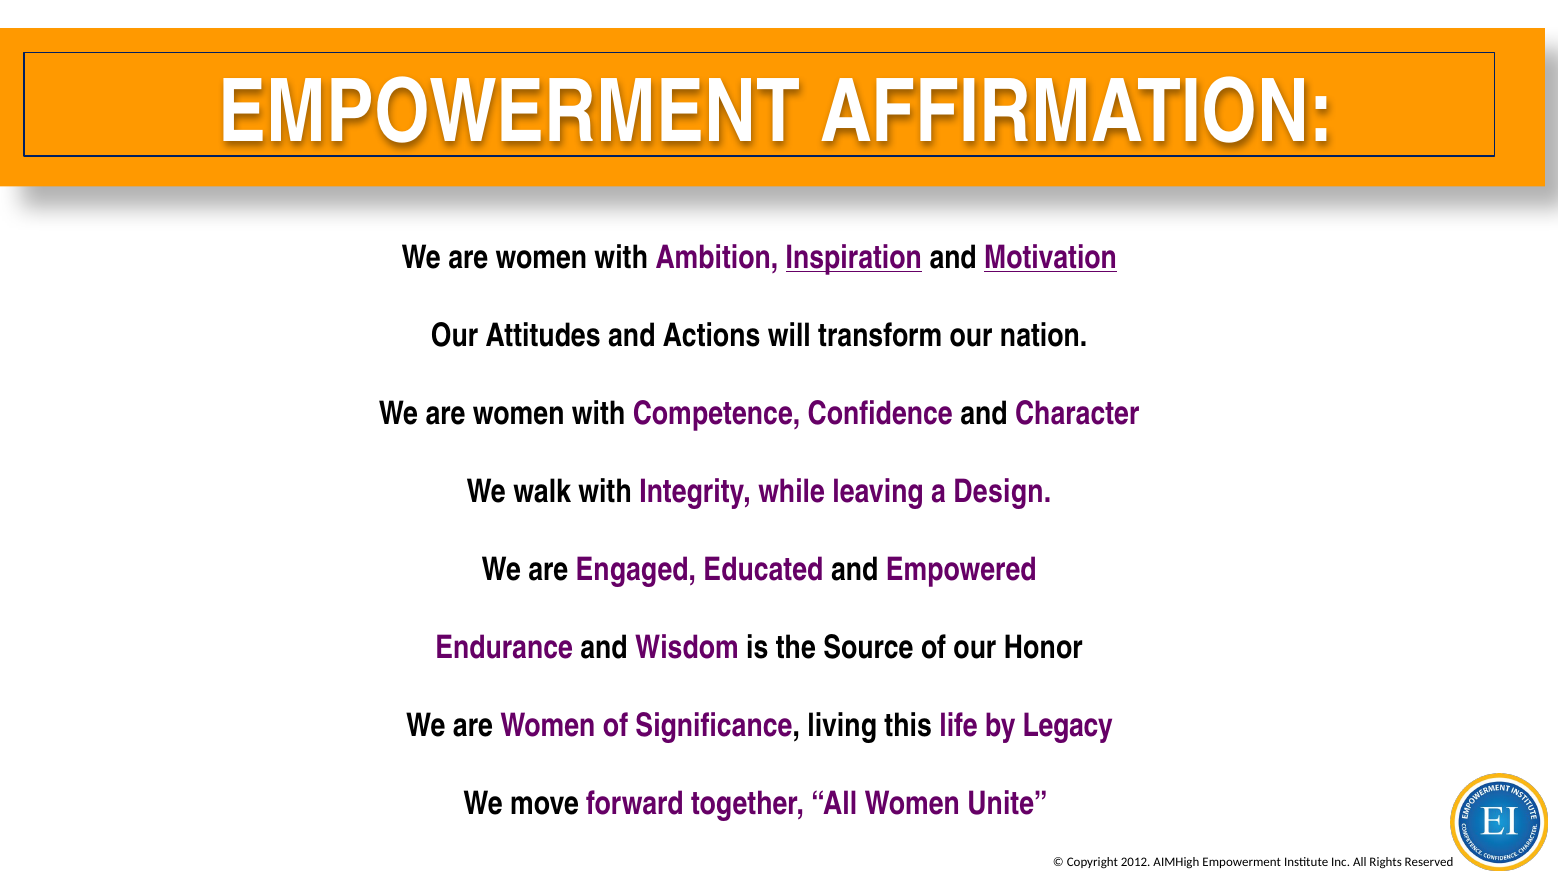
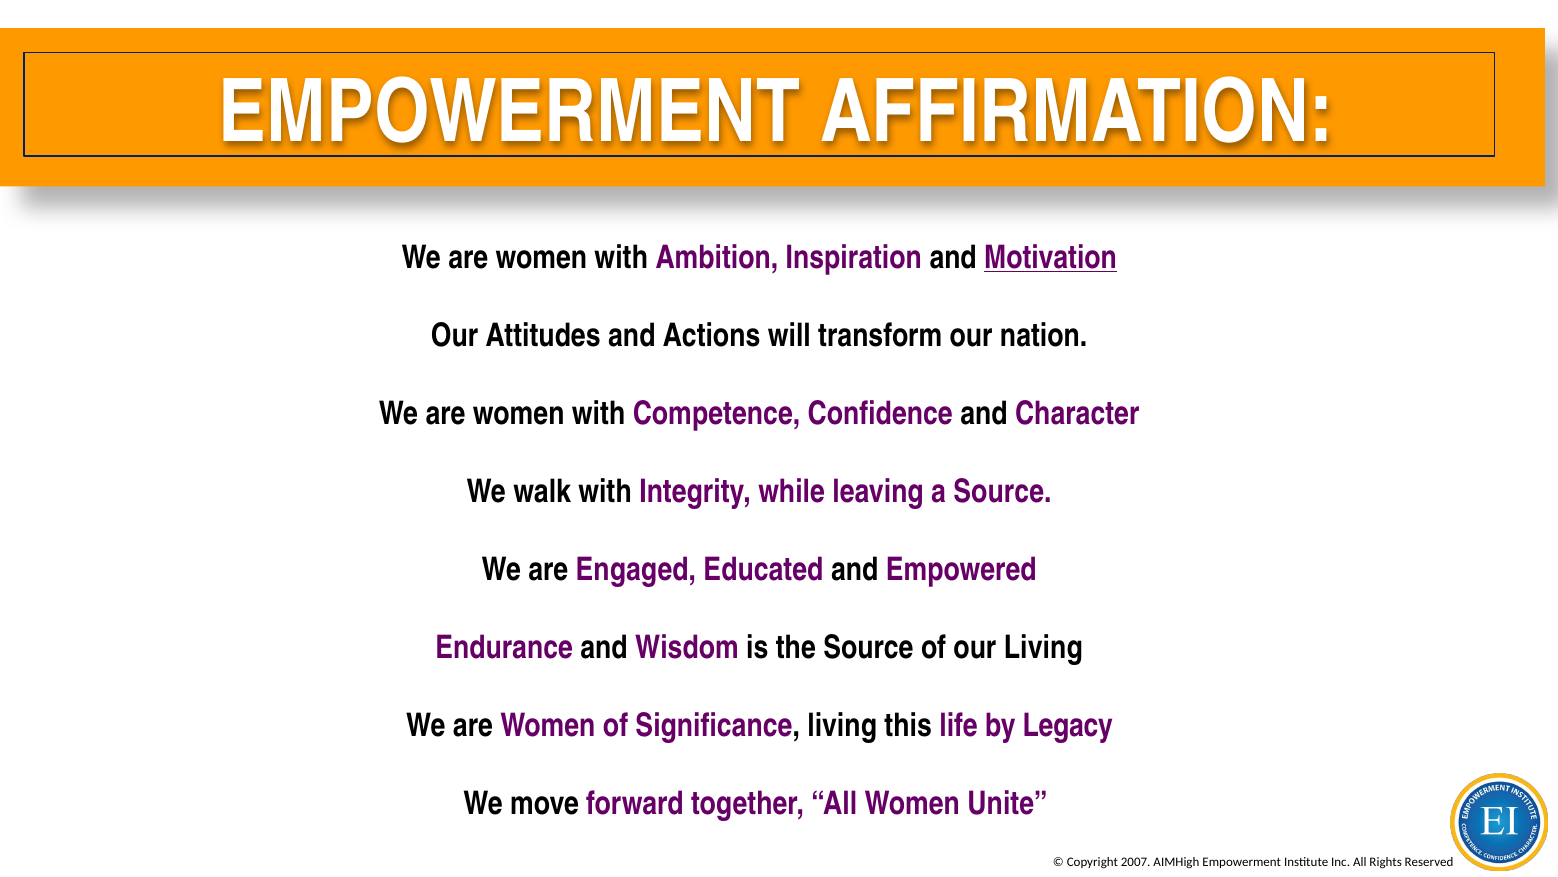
Inspiration underline: present -> none (854, 257)
a Design: Design -> Source (1002, 491)
our Honor: Honor -> Living (1043, 647)
2012: 2012 -> 2007 (1136, 861)
